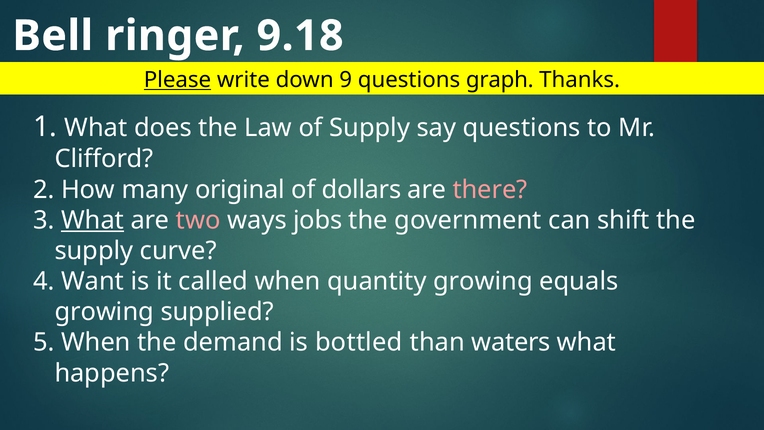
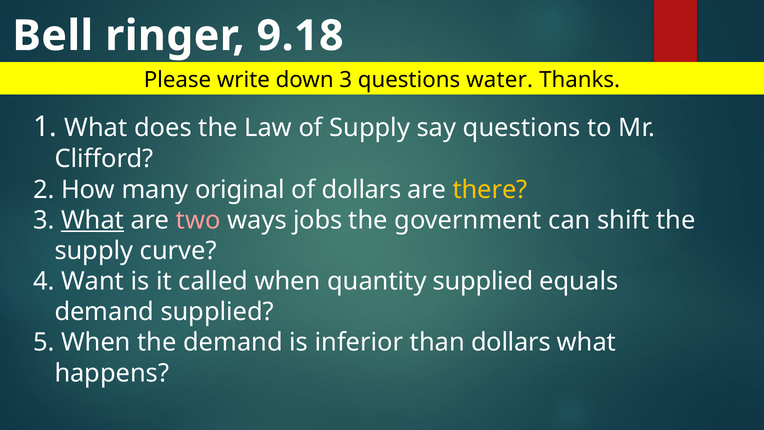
Please underline: present -> none (177, 80)
down 9: 9 -> 3 (346, 80)
graph: graph -> water (500, 80)
there colour: pink -> yellow (490, 189)
quantity growing: growing -> supplied (483, 281)
growing: growing -> demand (104, 312)
bottled: bottled -> inferior (359, 342)
than waters: waters -> dollars (511, 342)
